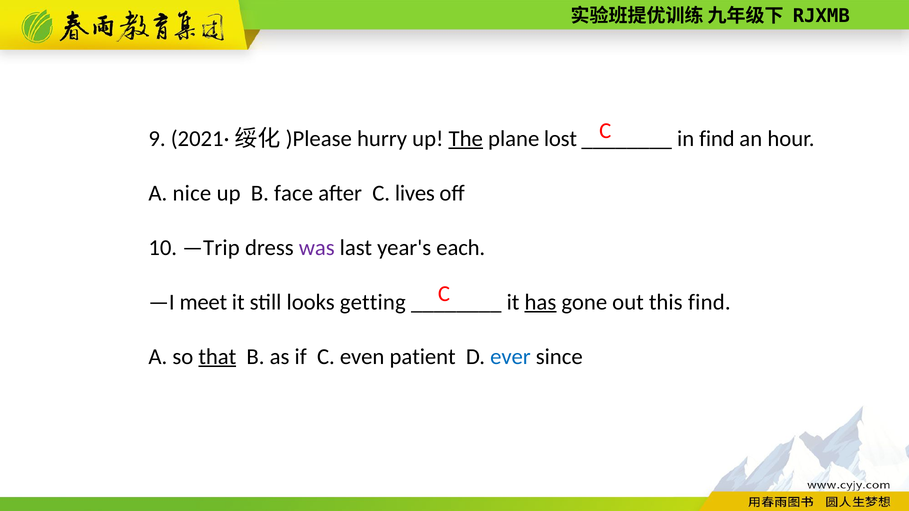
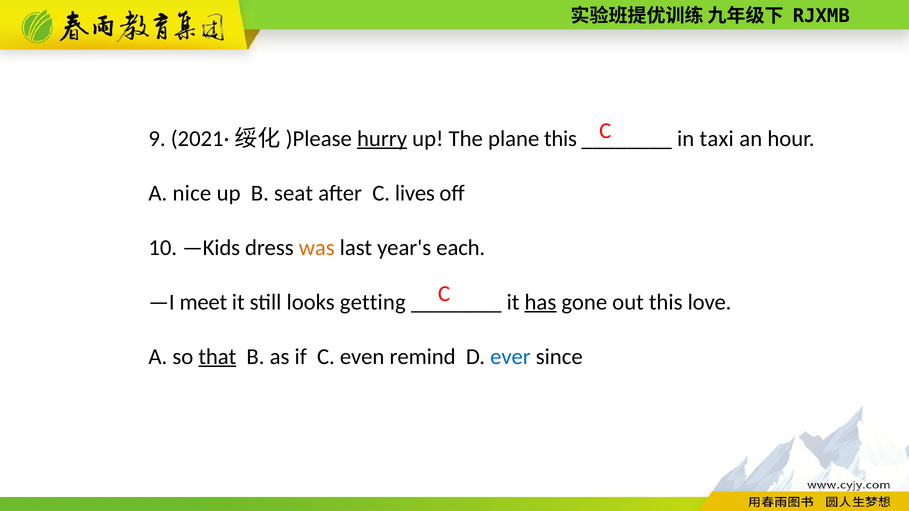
hurry underline: none -> present (382, 139)
The underline: present -> none (466, 139)
plane lost: lost -> this (560, 139)
in find: find -> taxi (717, 139)
face: face -> seat (294, 193)
—Trip: —Trip -> —Kids (211, 248)
was colour: purple -> orange (317, 248)
this find: find -> love (710, 302)
patient: patient -> remind (423, 357)
